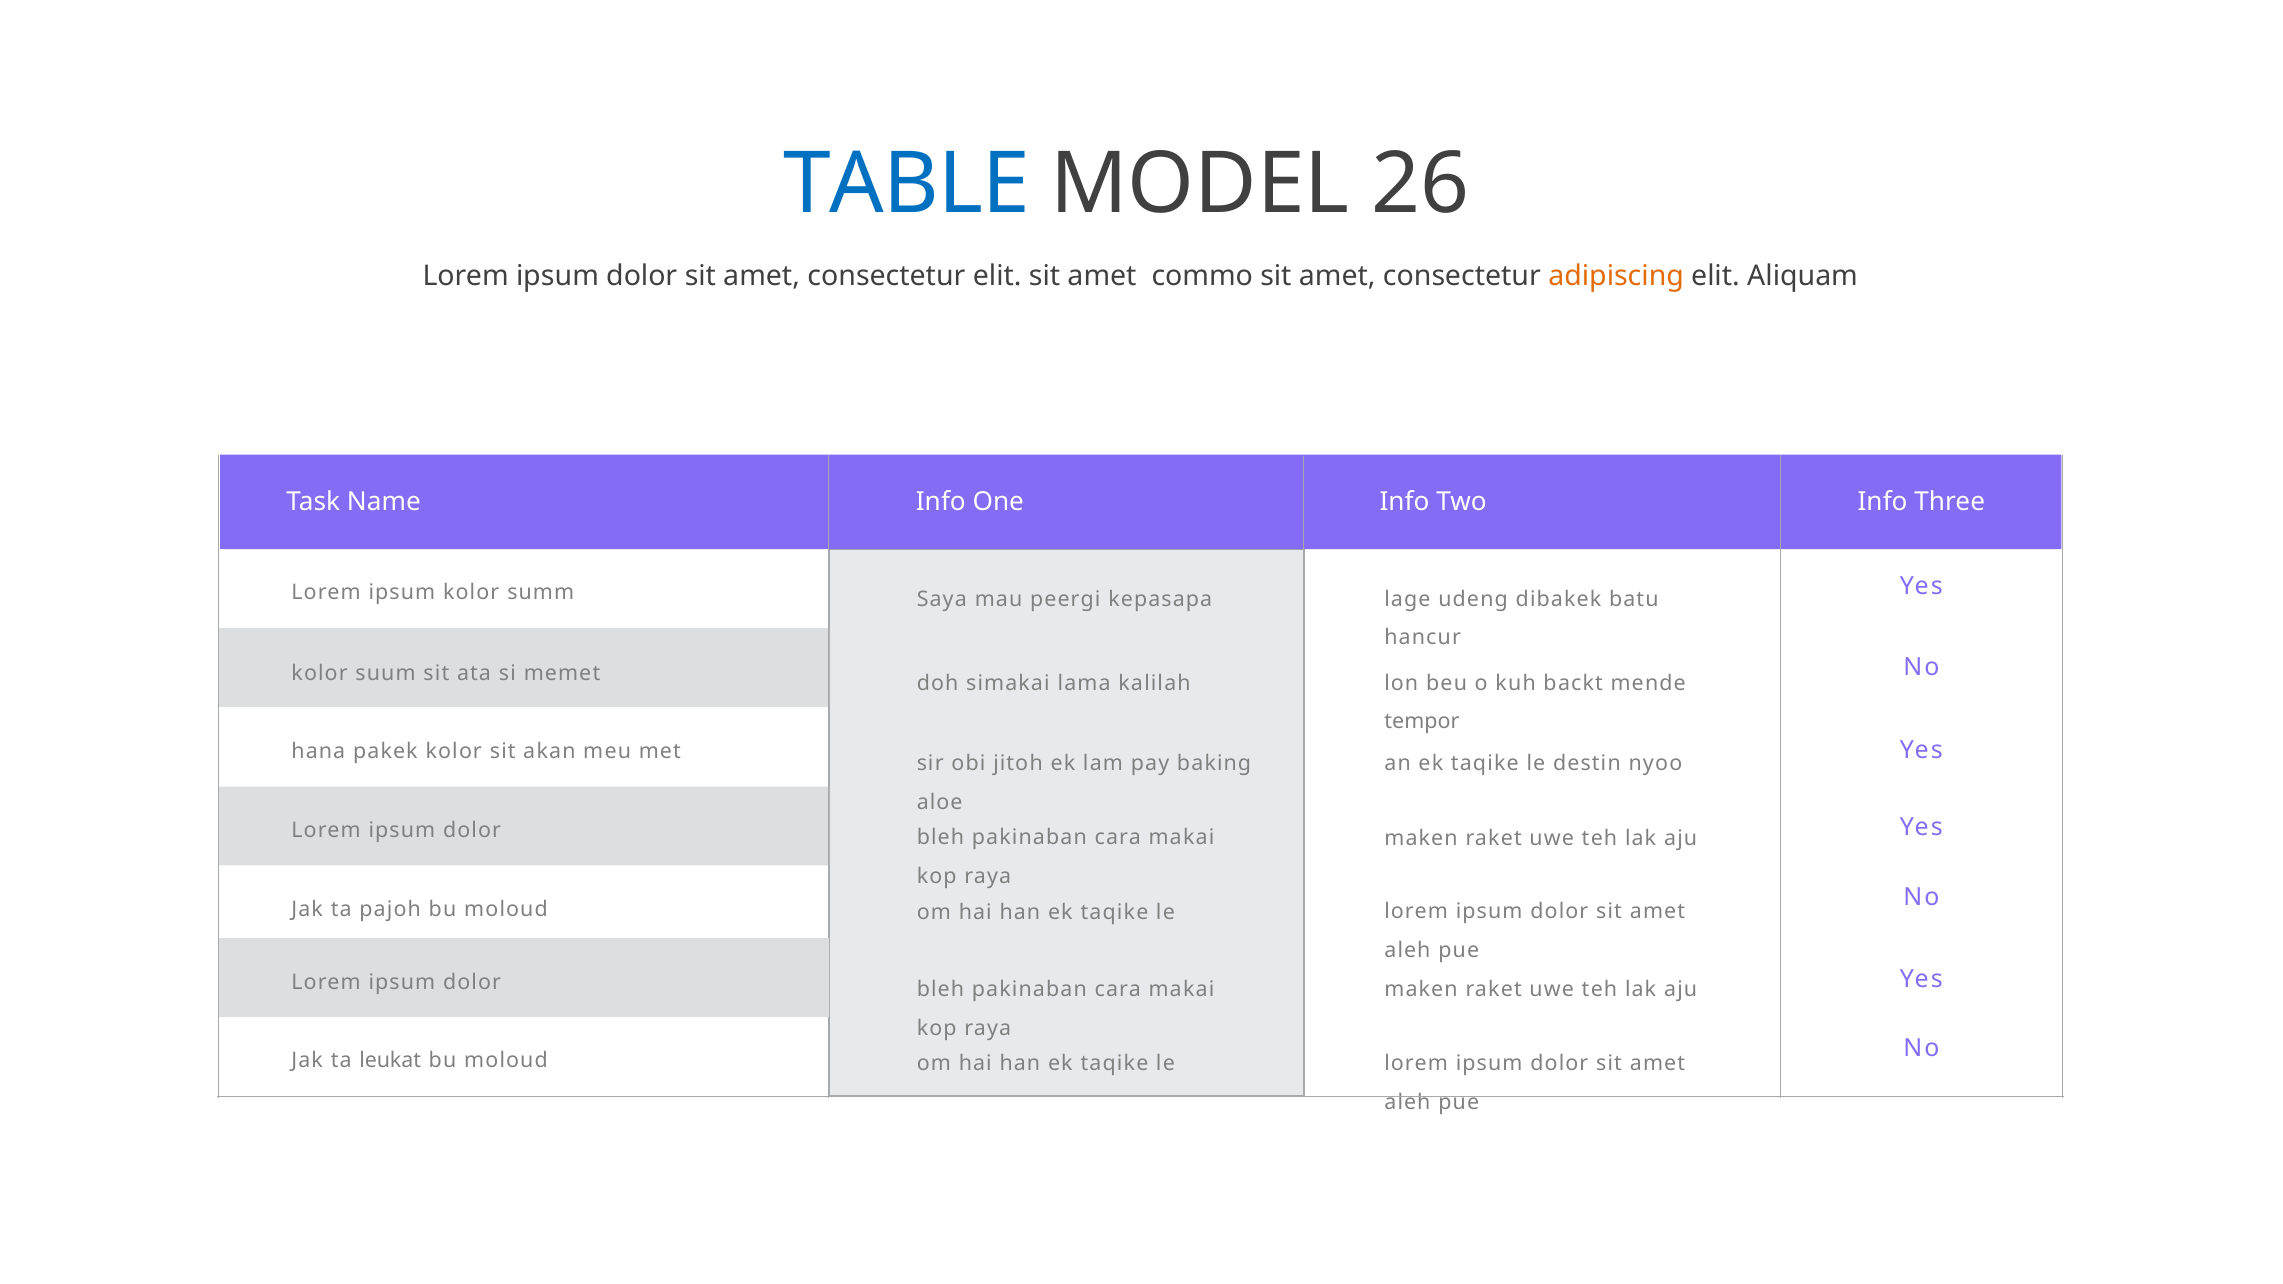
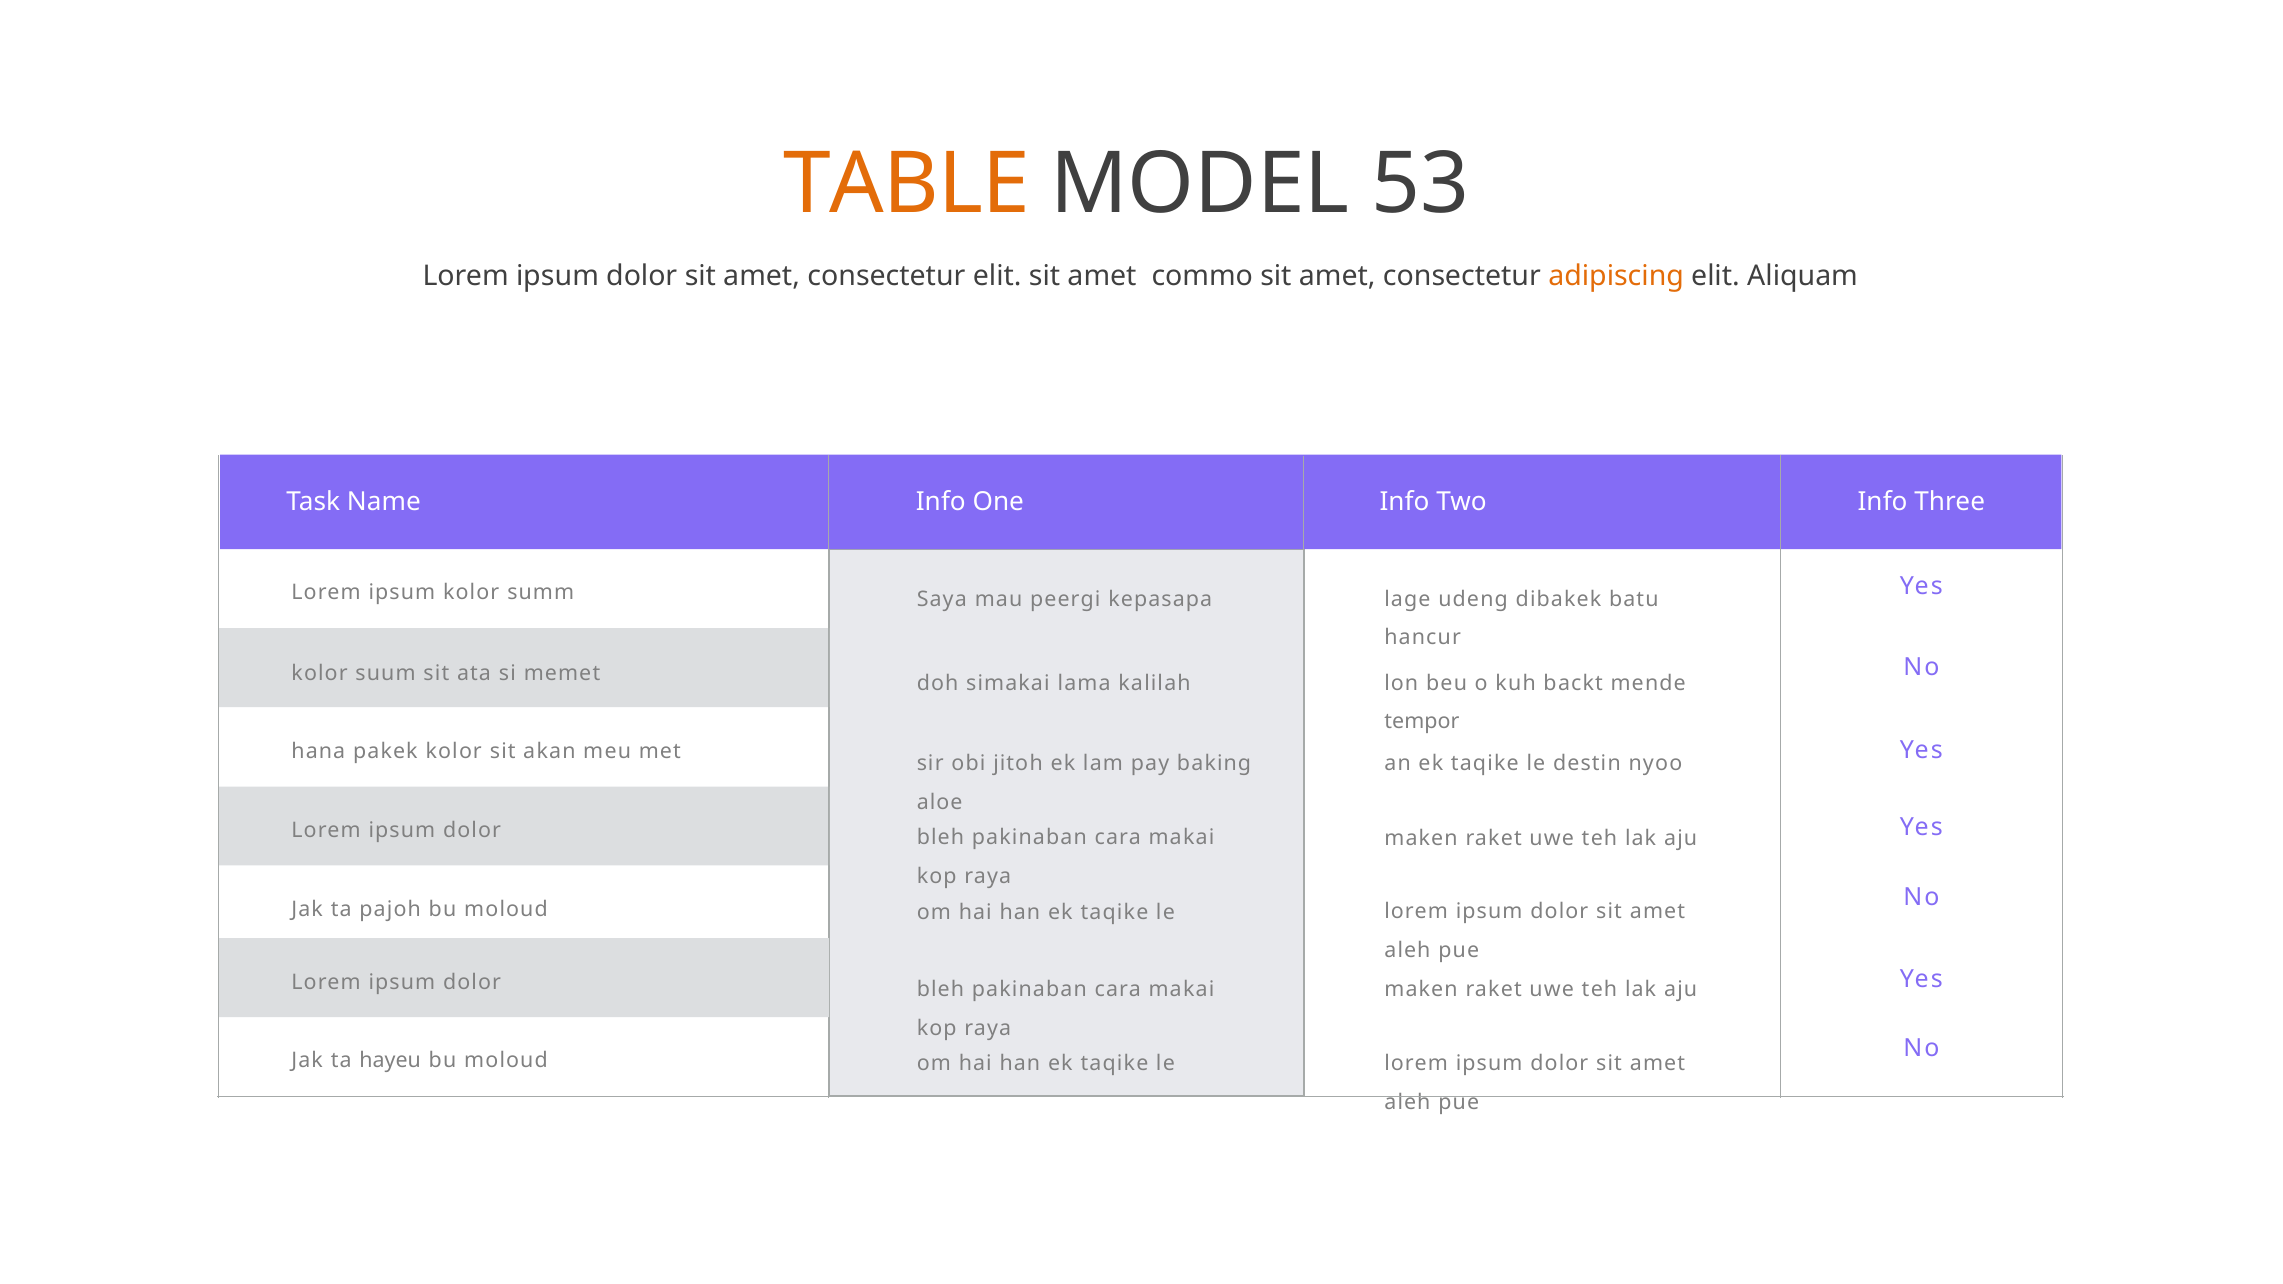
TABLE colour: blue -> orange (906, 184)
26: 26 -> 53 (1421, 184)
leukat: leukat -> hayeu (390, 1061)
